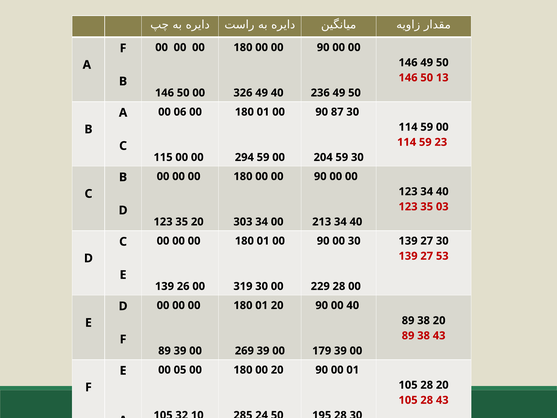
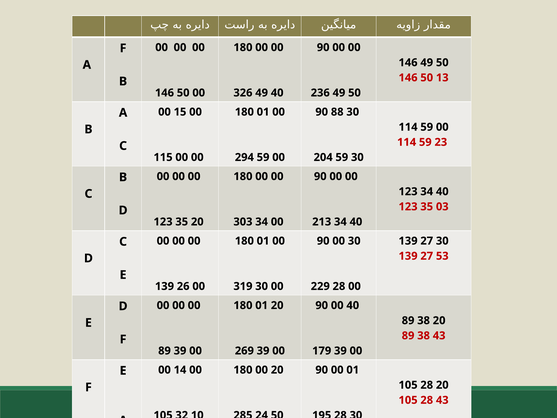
06: 06 -> 15 (180, 112)
87: 87 -> 88 (337, 112)
05: 05 -> 14 (180, 370)
